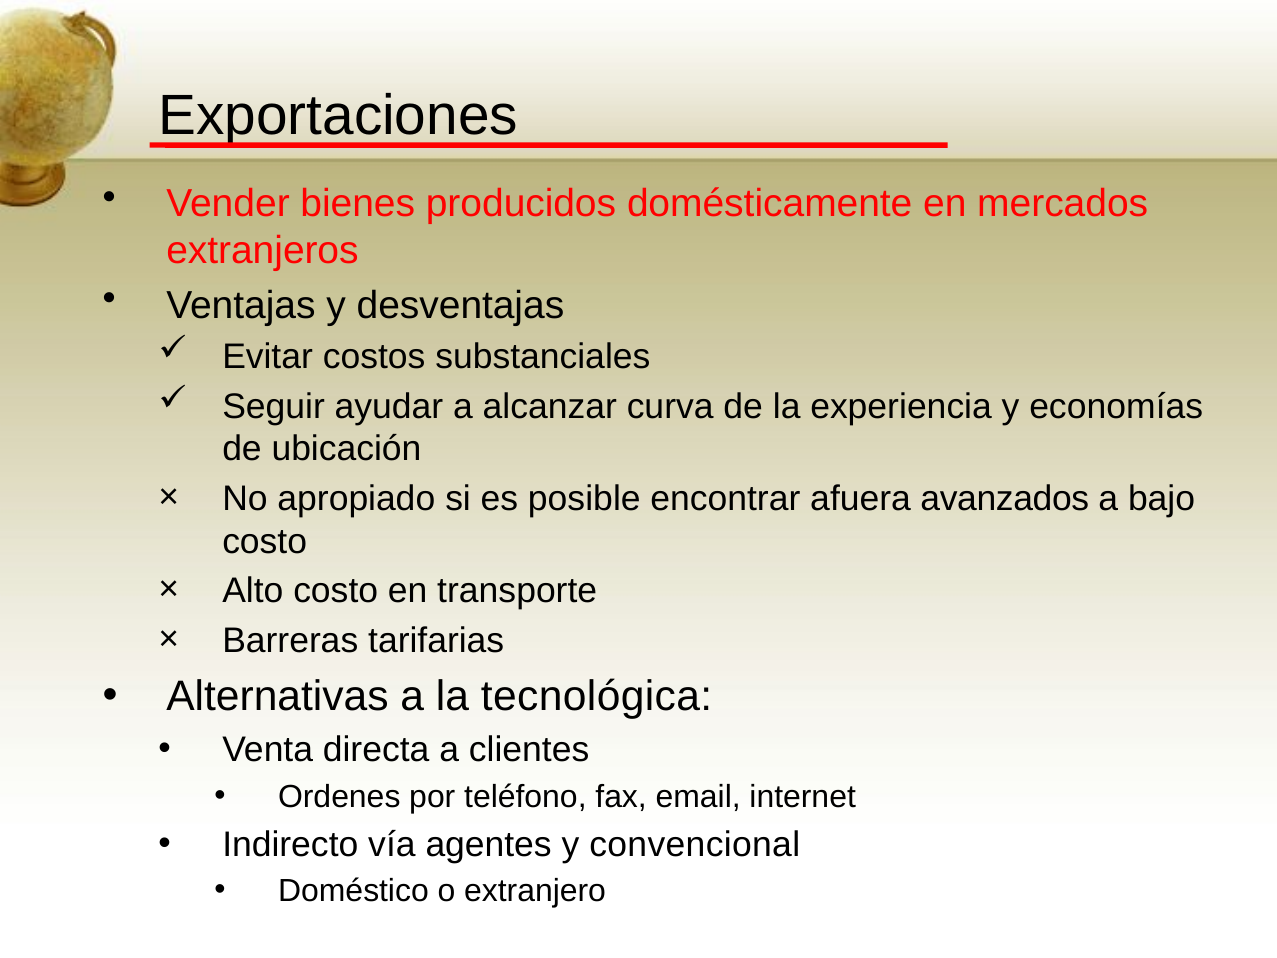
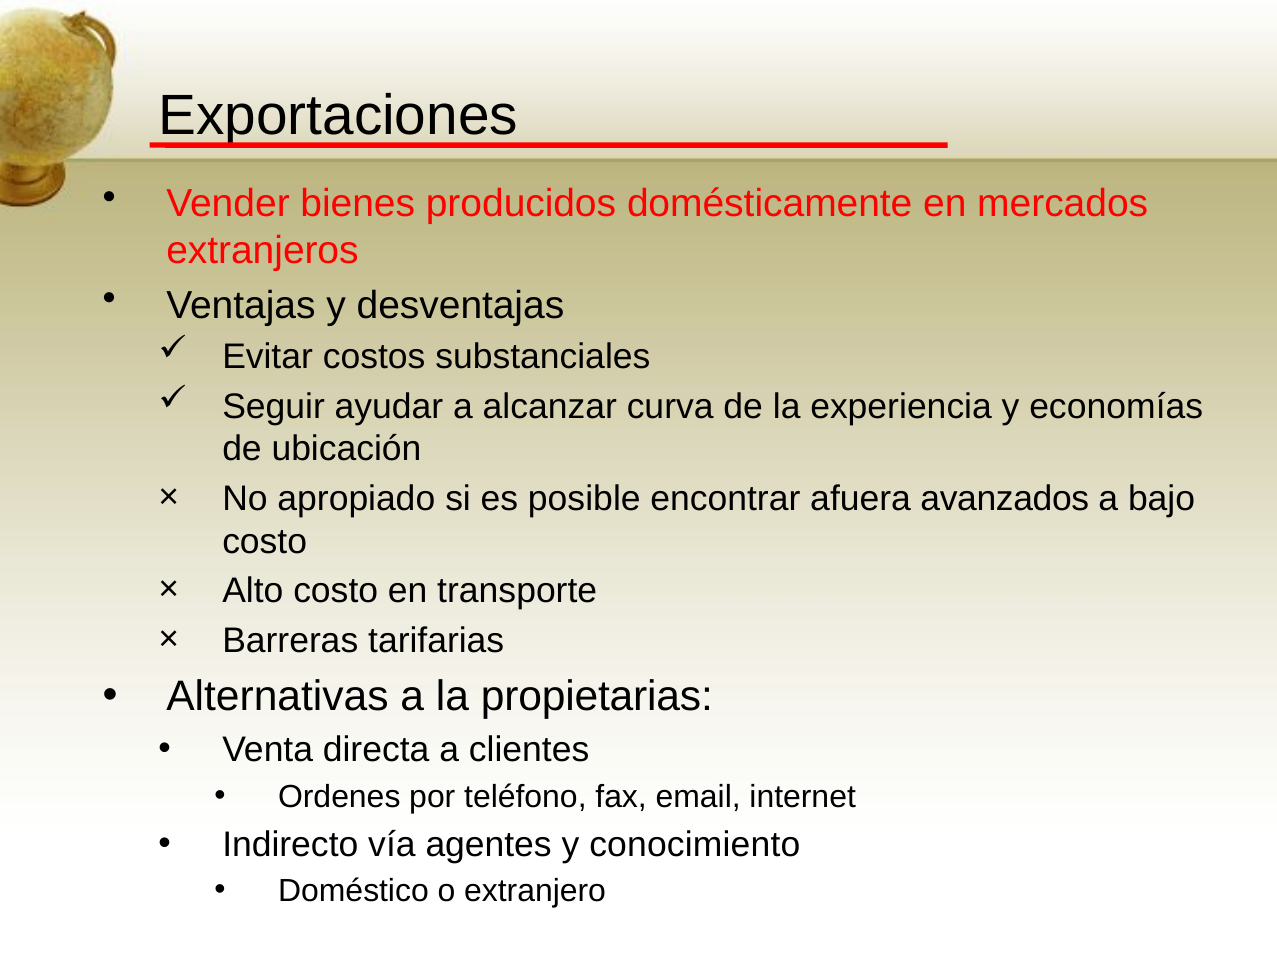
tecnológica: tecnológica -> propietarias (597, 697)
convencional: convencional -> conocimiento (695, 844)
